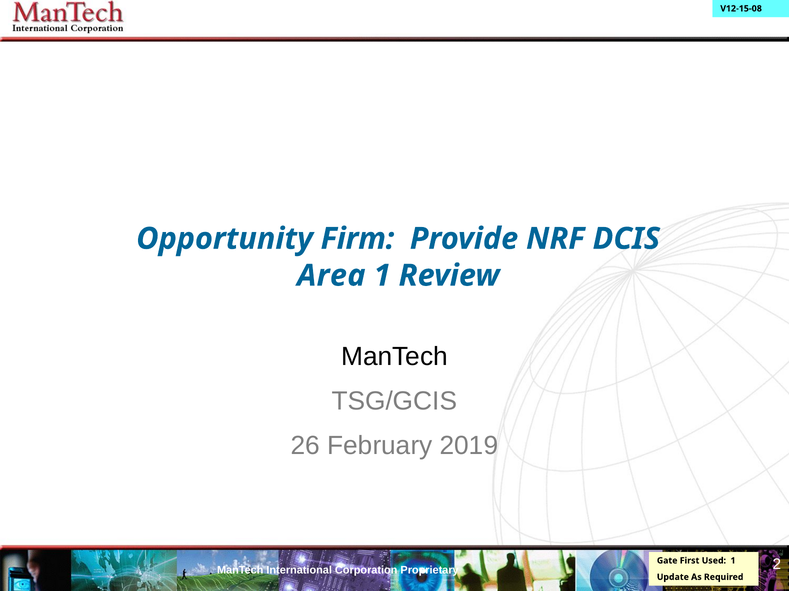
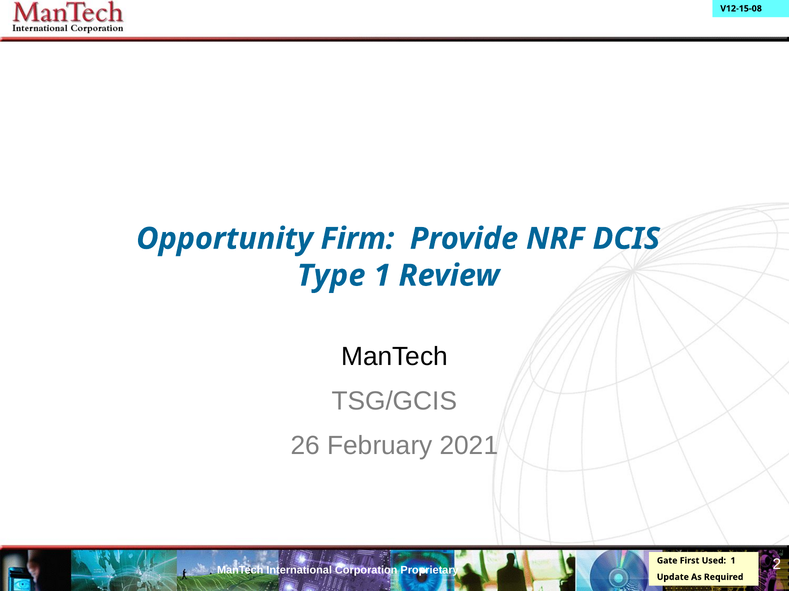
Area: Area -> Type (331, 276)
2019: 2019 -> 2021 (469, 446)
